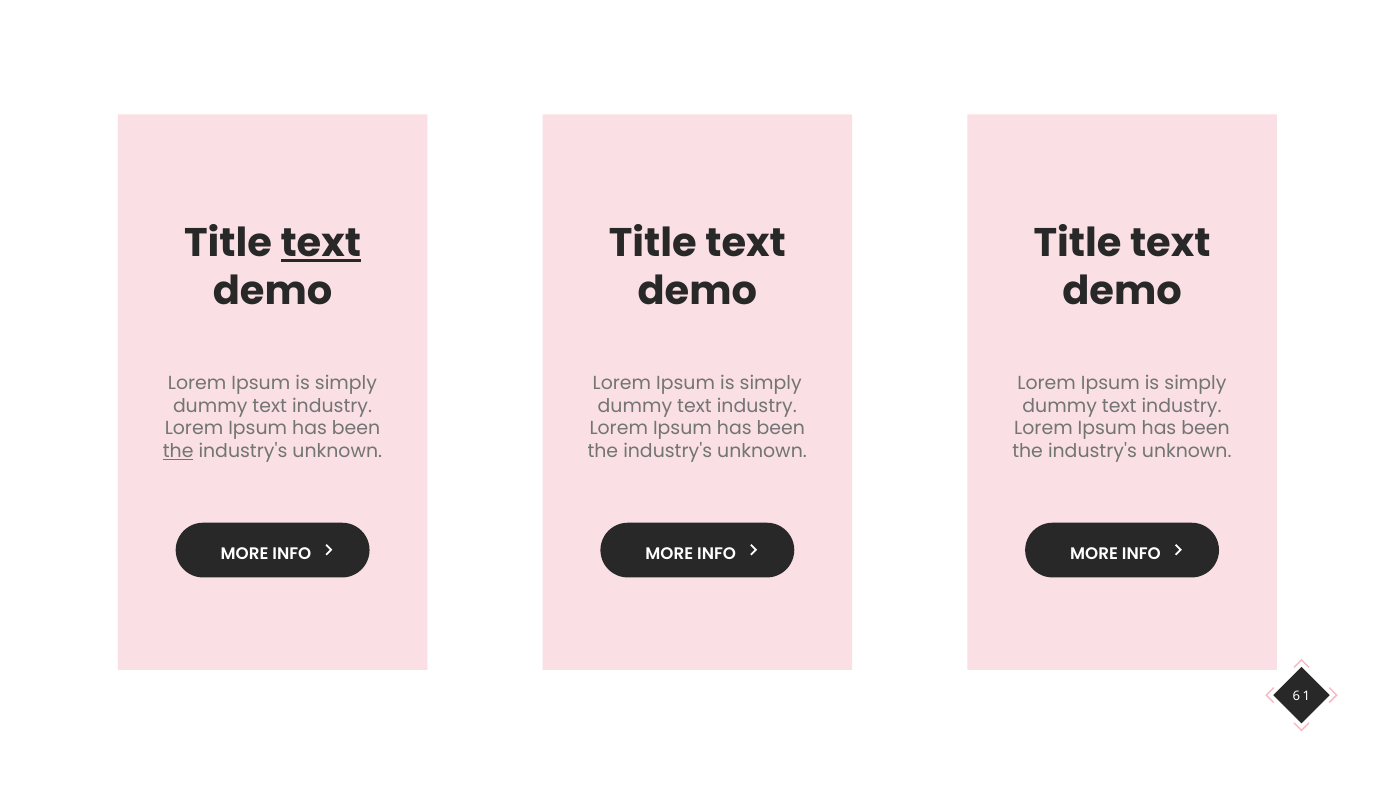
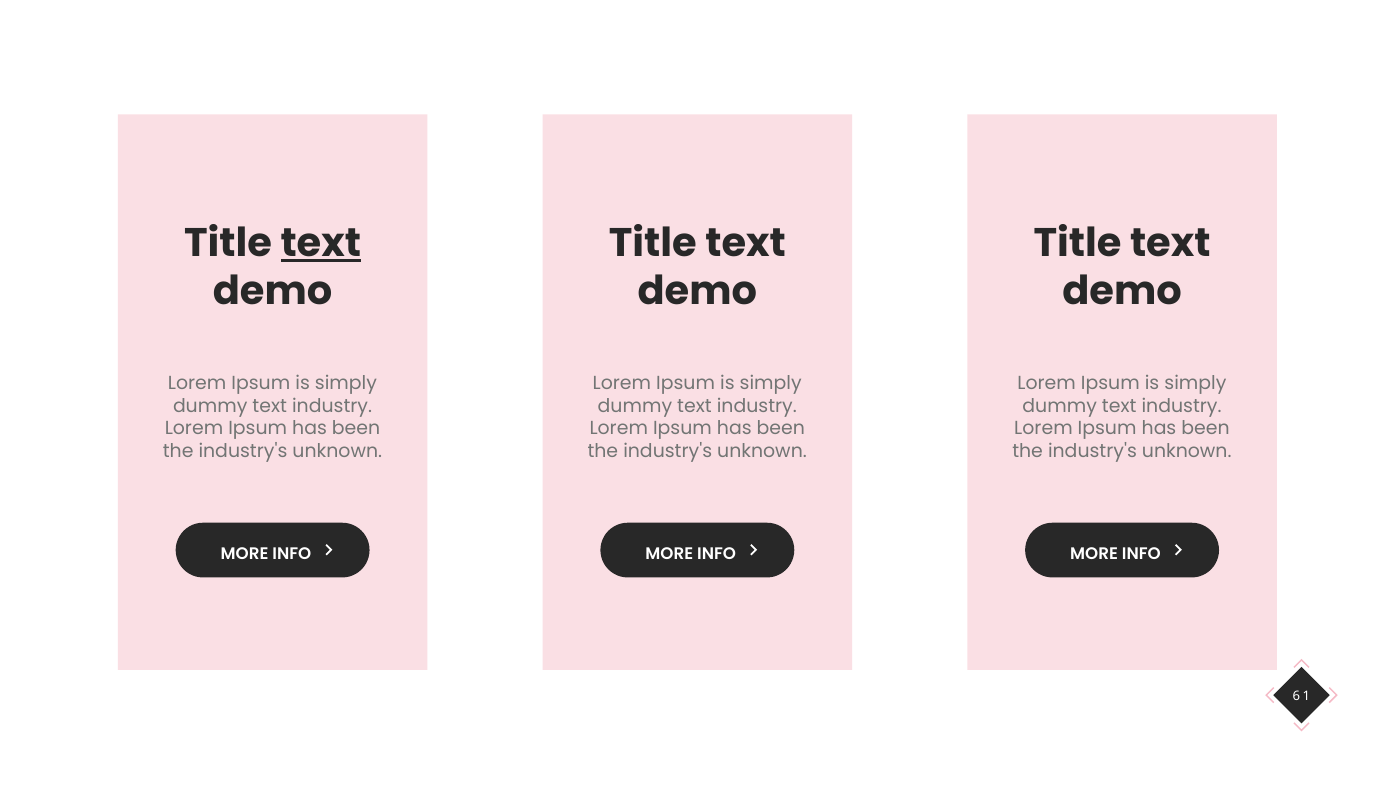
the underline: present -> none (178, 451)
